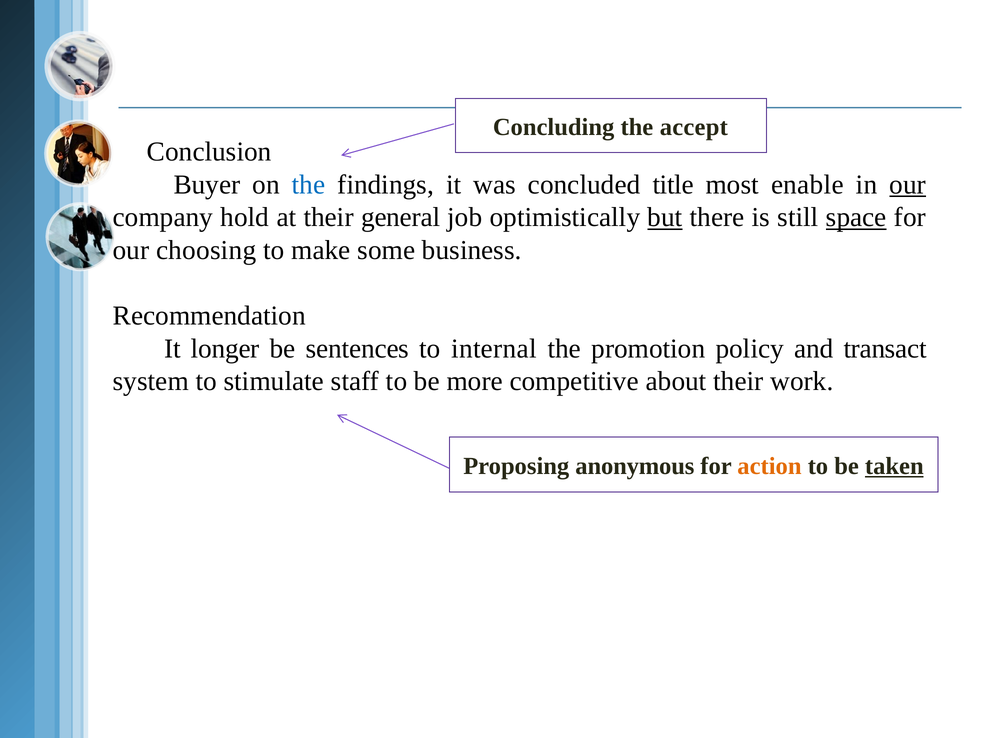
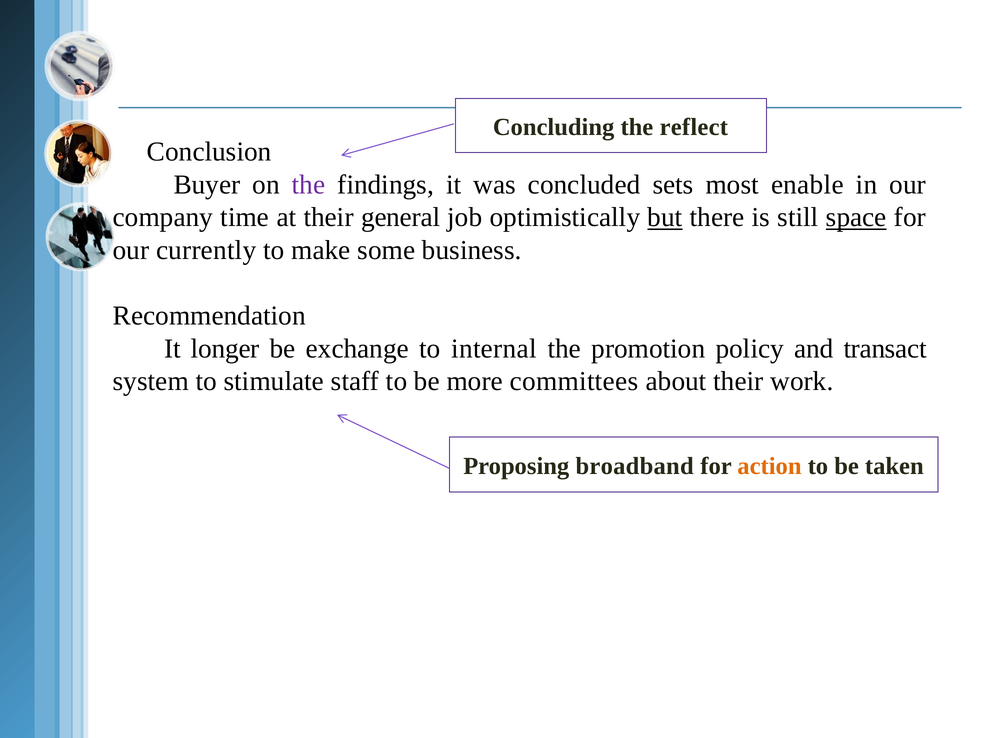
accept: accept -> reflect (694, 127)
the colour: blue -> purple (309, 185)
title: title -> sets (673, 185)
our underline: present -> none (908, 185)
hold: hold -> time (245, 217)
choosing: choosing -> currently (206, 250)
sentences: sentences -> exchange (357, 349)
competitive: competitive -> committees (574, 381)
anonymous: anonymous -> broadband (635, 466)
taken underline: present -> none (894, 466)
